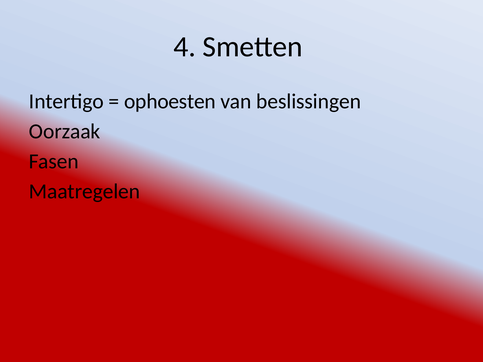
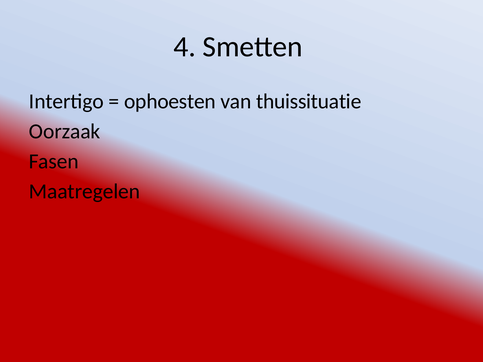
beslissingen: beslissingen -> thuissituatie (309, 101)
